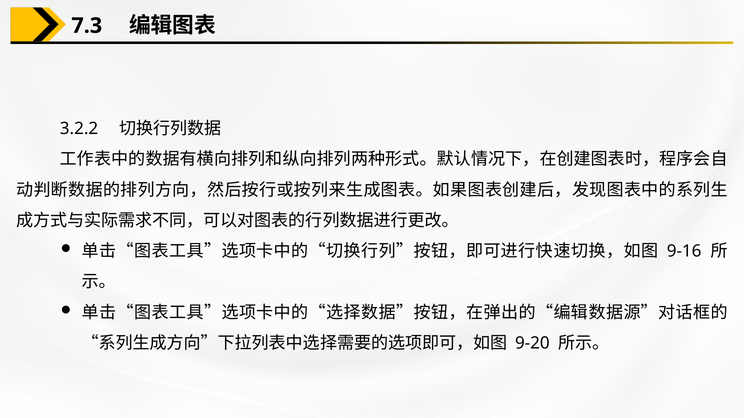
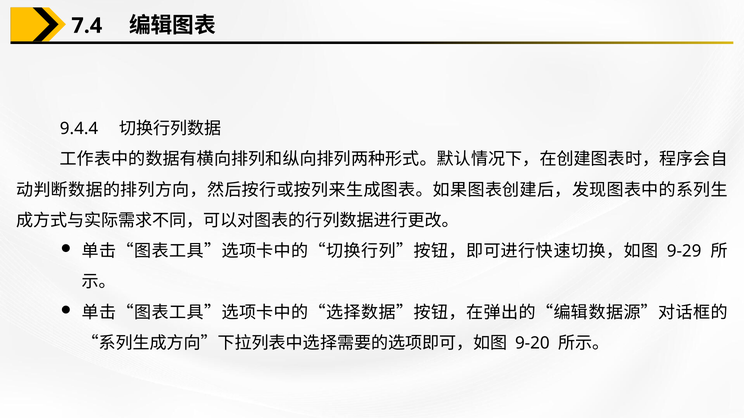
7.3: 7.3 -> 7.4 (87, 26)
3.2.2: 3.2.2 -> 9.4.4 (79, 129)
9-16: 9-16 -> 9-29 (684, 252)
